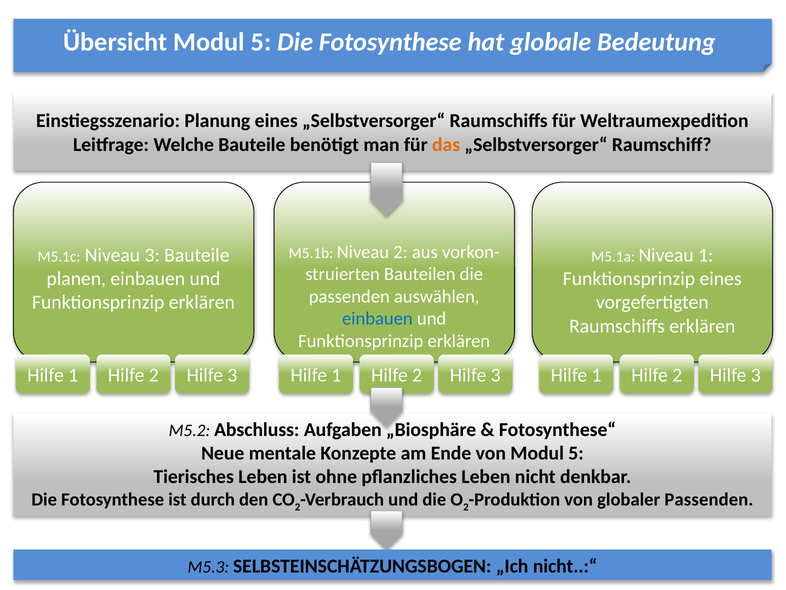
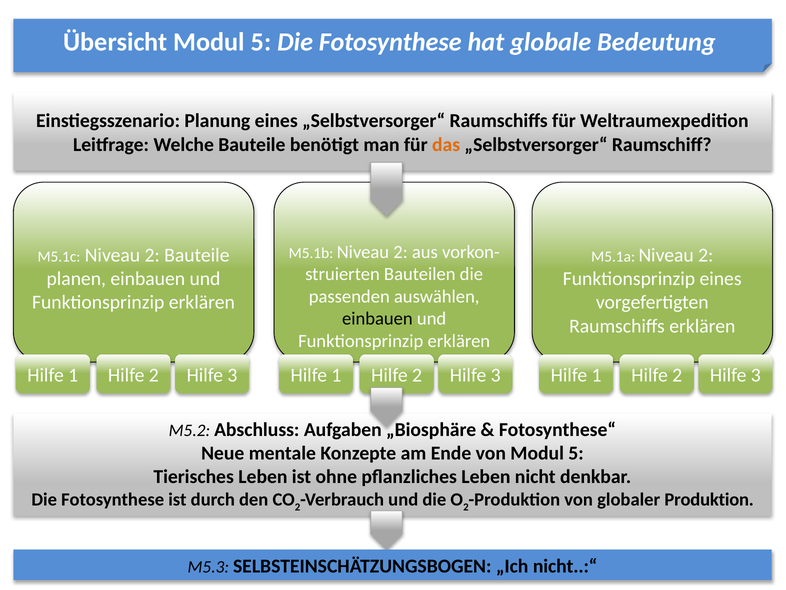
M5.1c Niveau 3: 3 -> 2 (152, 255)
M5.1a Niveau 1: 1 -> 2 (706, 255)
einbauen colour: blue -> black (377, 319)
globaler Passenden: Passenden -> Produktion (709, 499)
